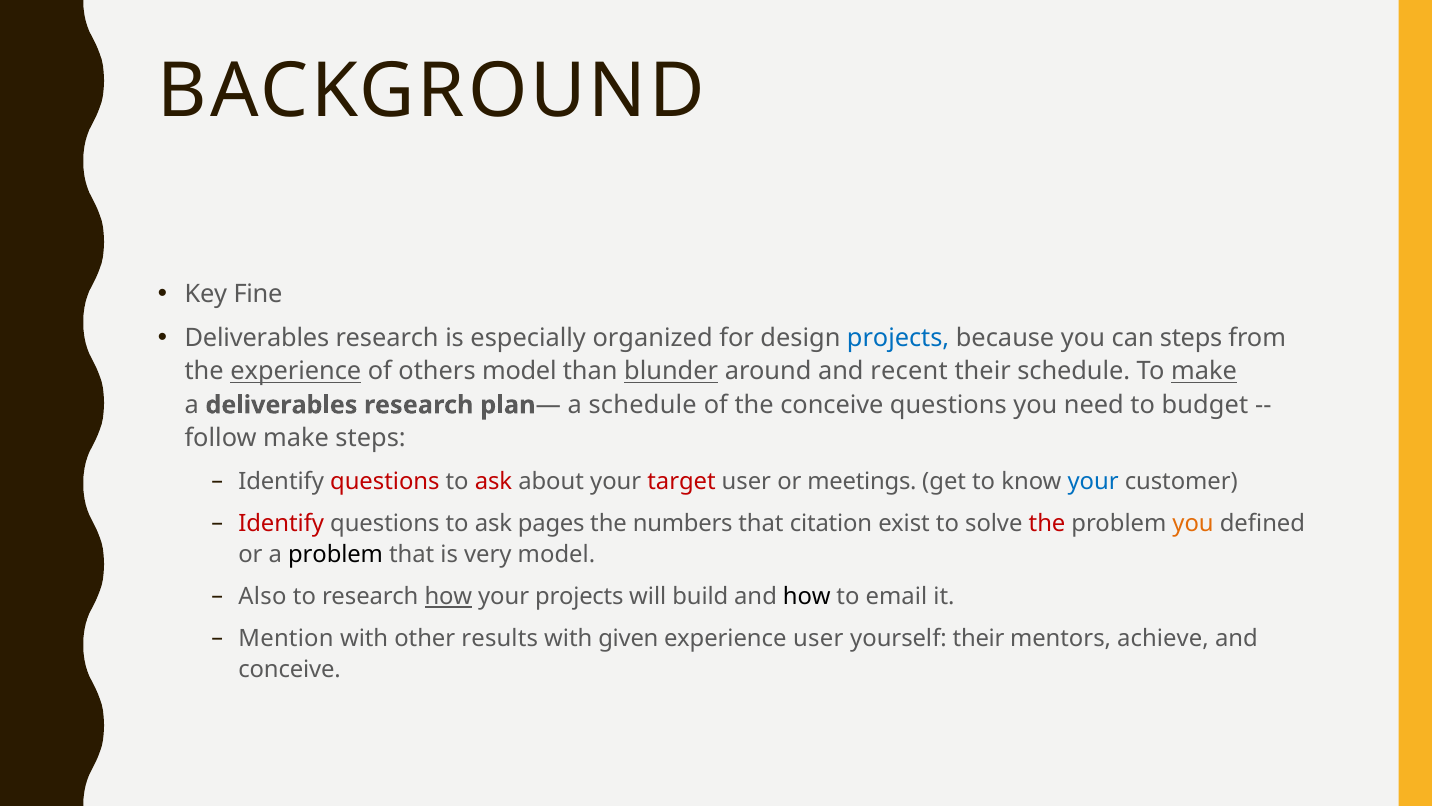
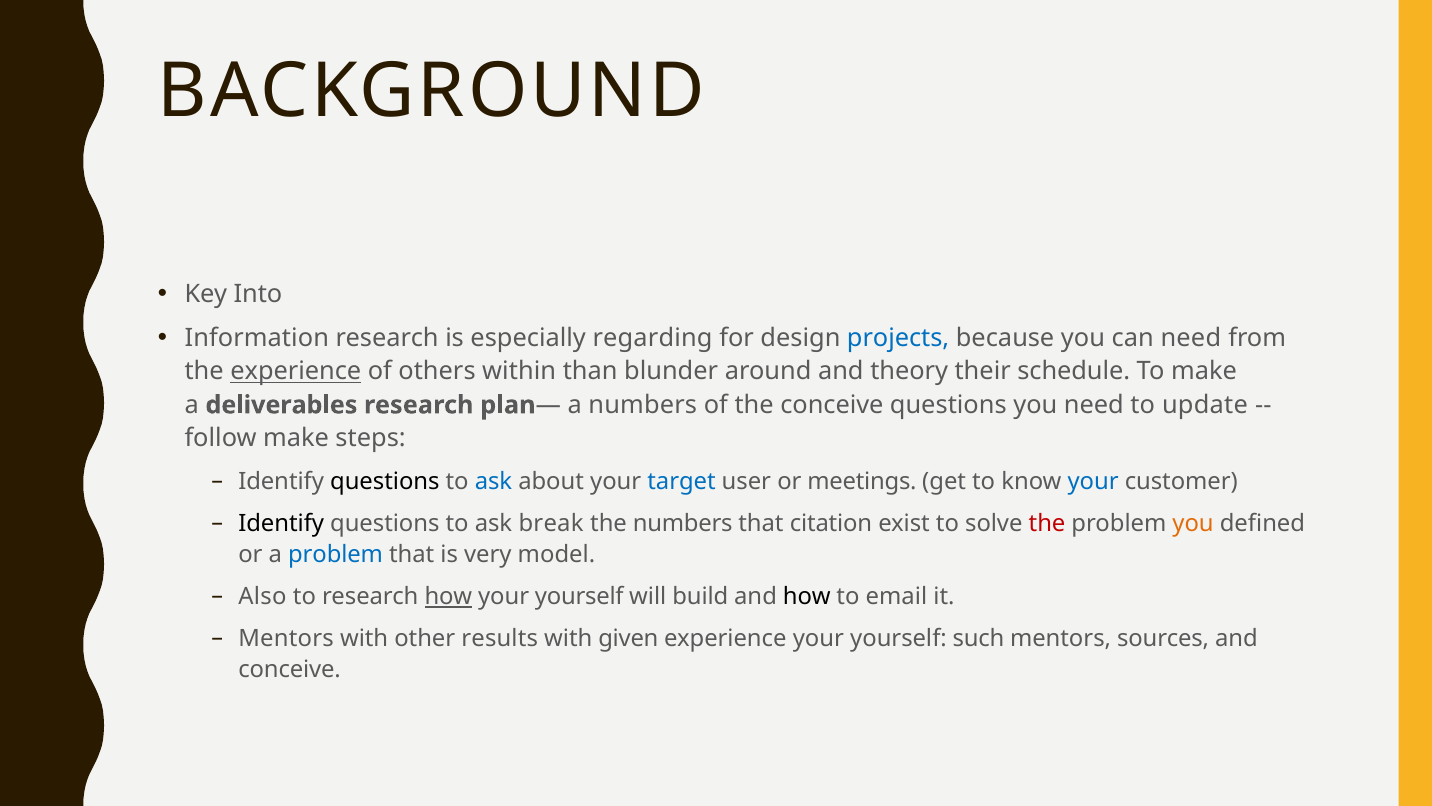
Fine: Fine -> Into (258, 294)
Deliverables: Deliverables -> Information (257, 338)
organized: organized -> regarding (653, 338)
can steps: steps -> need (1191, 338)
others model: model -> within (519, 371)
blunder underline: present -> none (671, 371)
recent: recent -> theory (909, 371)
make underline: present -> none (1204, 371)
a schedule: schedule -> numbers (643, 405)
budget: budget -> update (1205, 405)
questions colour: red -> black (385, 481)
ask colour: red -> blue (493, 481)
target colour: red -> blue (682, 481)
Identify colour: red -> black (281, 523)
pages: pages -> break (551, 523)
problem colour: black -> blue (336, 554)
projects: projects -> yourself (579, 596)
Mention: Mention -> Mentors (286, 638)
experience user: user -> your (818, 638)
yourself their: their -> such (979, 638)
achieve: achieve -> sources (1163, 638)
